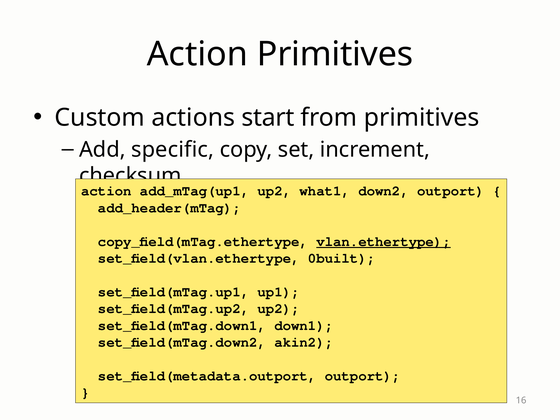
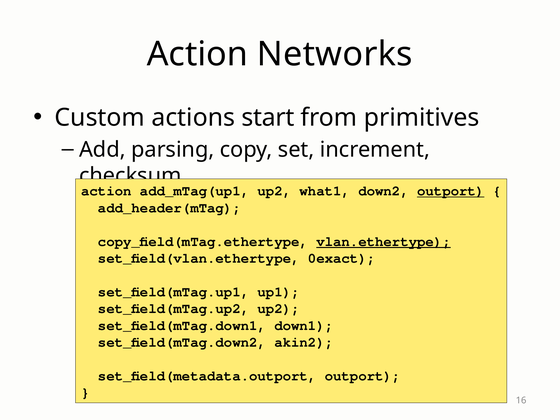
Action Primitives: Primitives -> Networks (335, 54)
specific: specific -> parsing (173, 150)
outport underline: none -> present (451, 191)
0built: 0built -> 0exact (342, 258)
